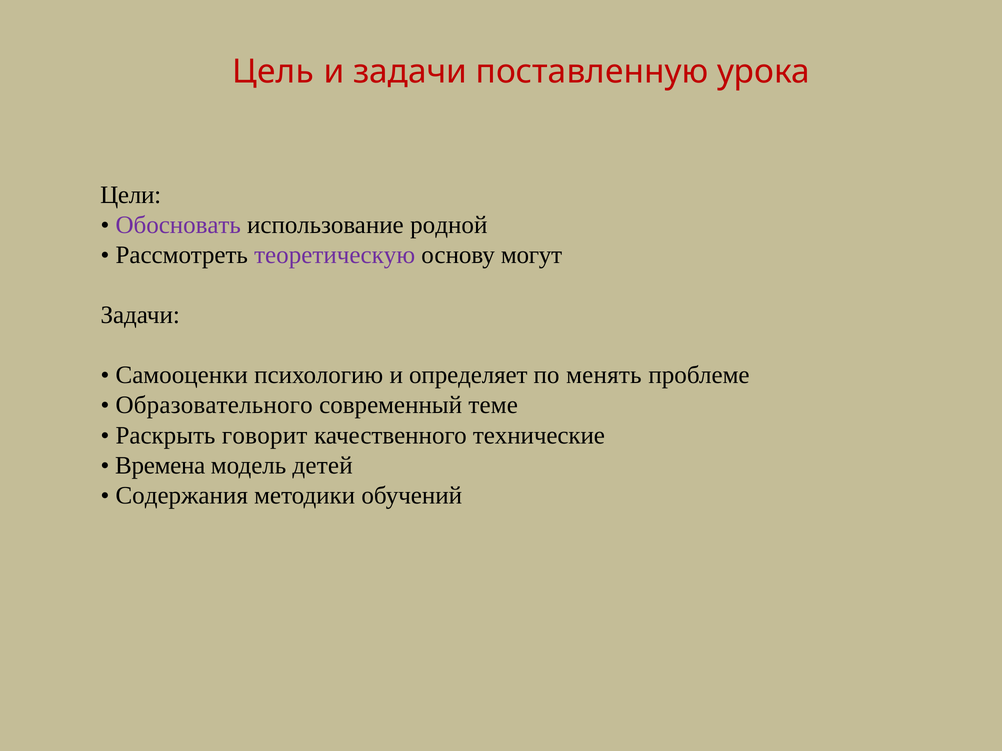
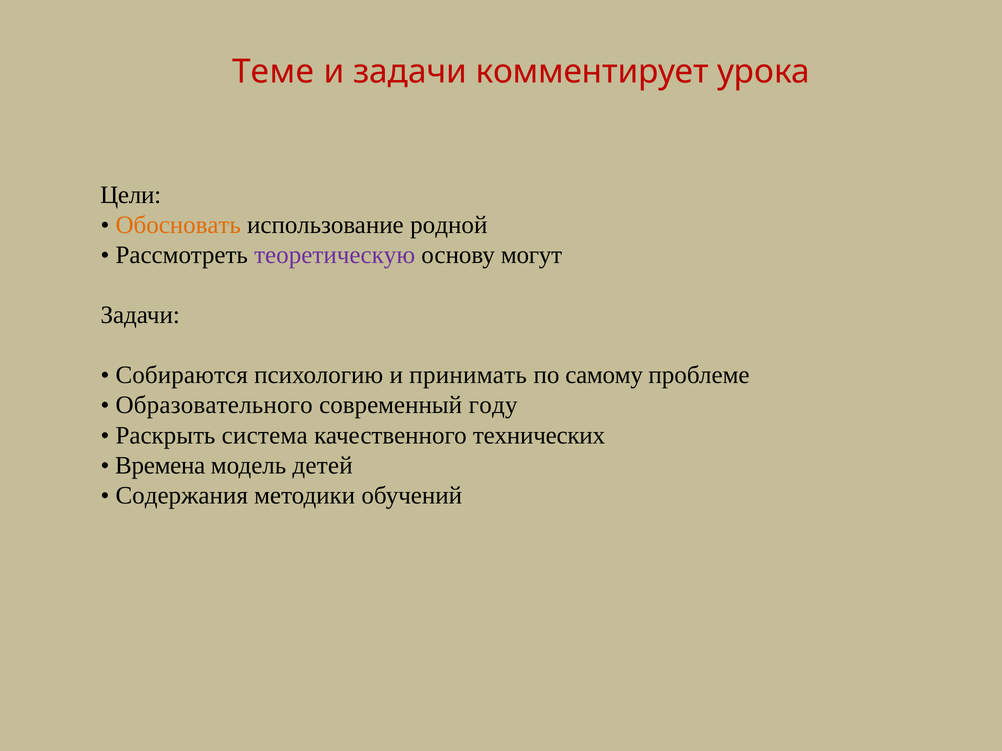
Цель: Цель -> Теме (273, 72)
поставленную: поставленную -> комментирует (592, 72)
Обосновать colour: purple -> orange (178, 225)
Самооценки: Самооценки -> Собираются (182, 375)
определяет: определяет -> принимать (468, 375)
менять: менять -> самому (604, 375)
теме: теме -> году (493, 405)
говорит: говорит -> система (265, 436)
технические: технические -> технических (539, 436)
